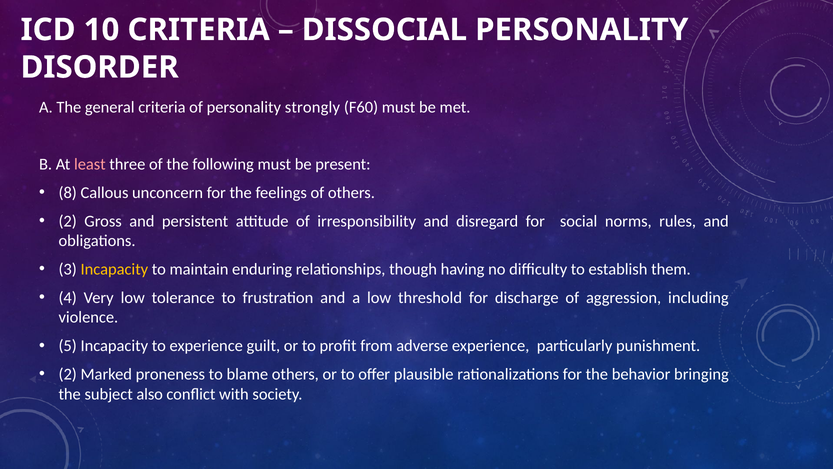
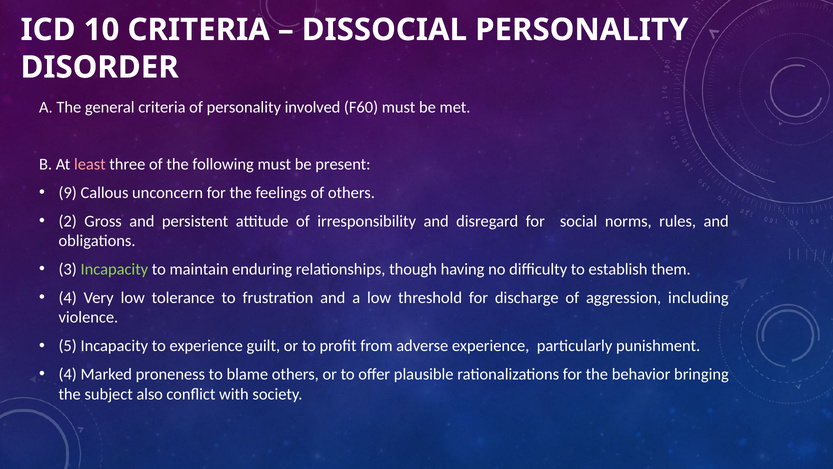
strongly: strongly -> involved (313, 107)
8: 8 -> 9 (68, 192)
Incapacity colour: yellow -> light green (114, 269)
2: 2 -> 4 (68, 374)
